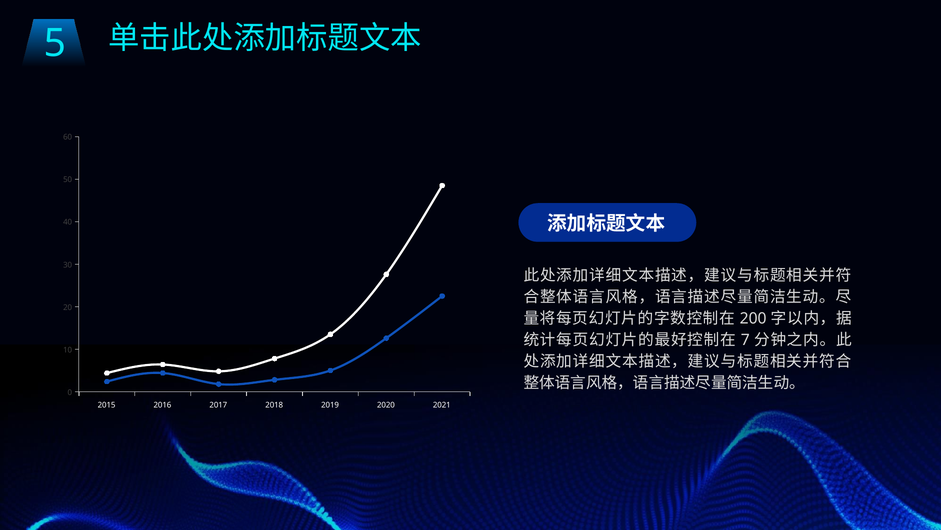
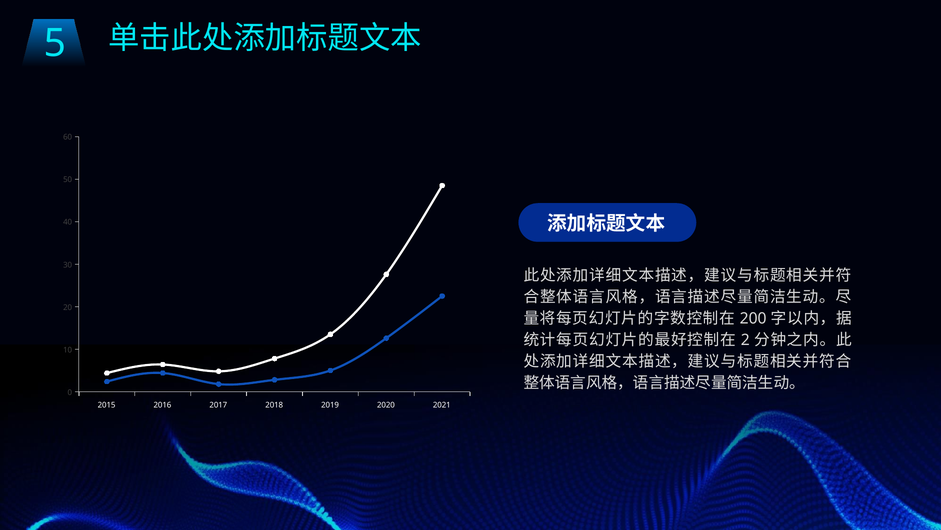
7: 7 -> 2 (745, 340)
